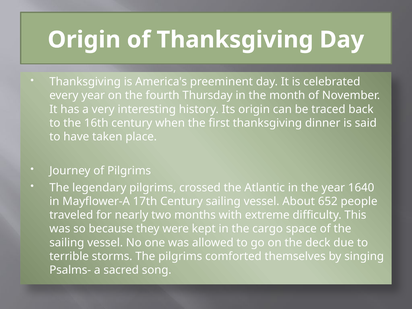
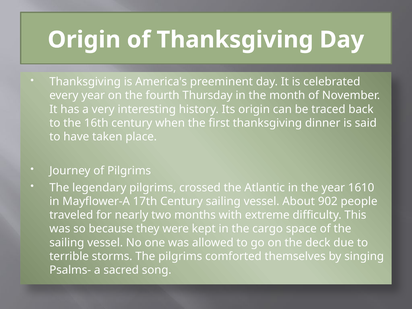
1640: 1640 -> 1610 (361, 188)
652: 652 -> 902 (328, 201)
